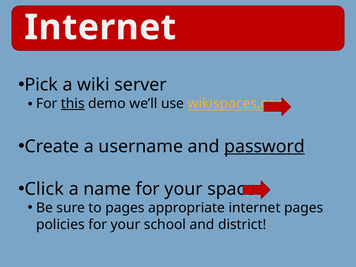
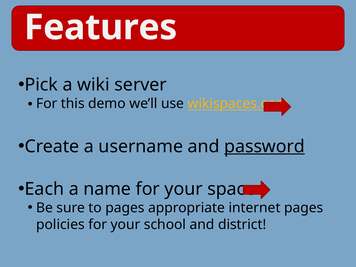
Internet: Internet -> Features (101, 27)
this underline: present -> none (73, 104)
Click: Click -> Each (44, 189)
